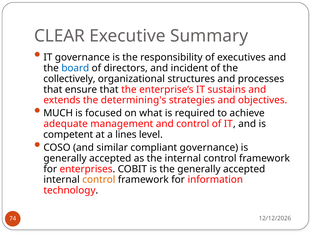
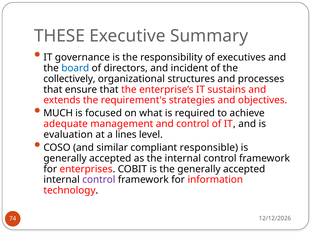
CLEAR: CLEAR -> THESE (60, 36)
determining's: determining's -> requirement's (134, 100)
competent: competent -> evaluation (68, 135)
compliant governance: governance -> responsible (209, 148)
control colour: orange -> purple (99, 180)
